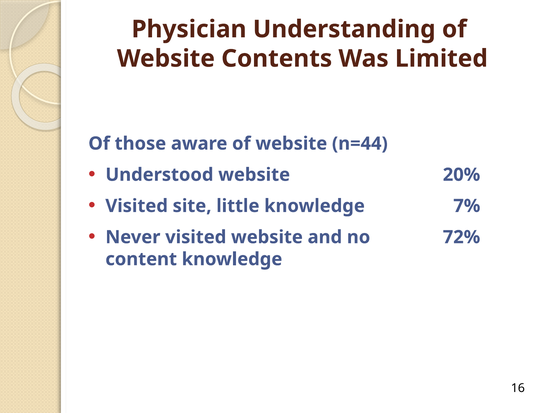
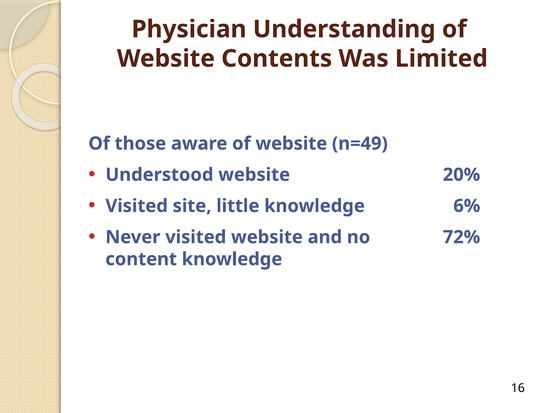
n=44: n=44 -> n=49 (360, 143)
7%: 7% -> 6% (467, 206)
